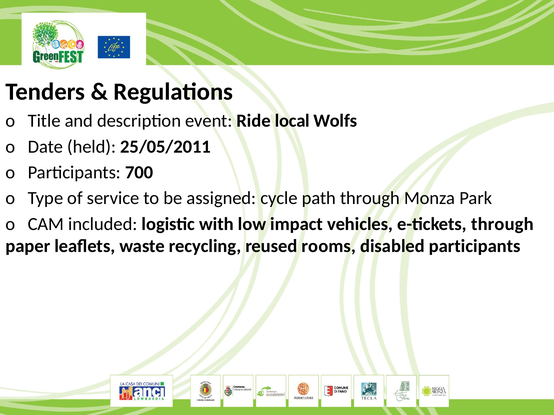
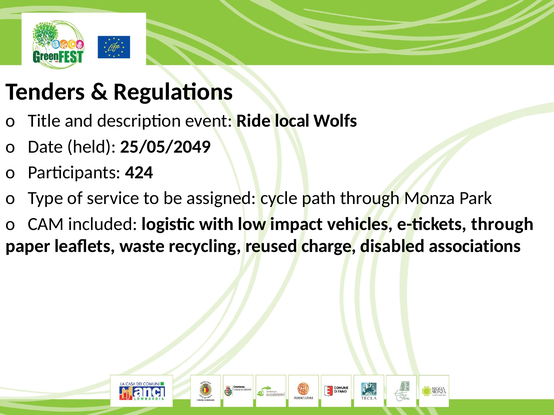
25/05/2011: 25/05/2011 -> 25/05/2049 (166, 147)
700: 700 -> 424 (139, 173)
rooms: rooms -> charge (329, 246)
disabled participants: participants -> associations (475, 246)
